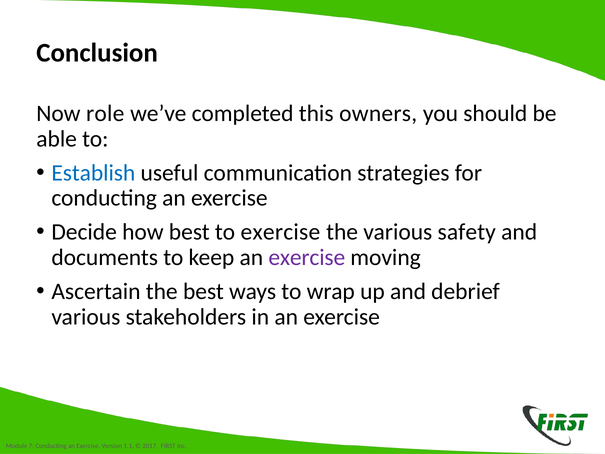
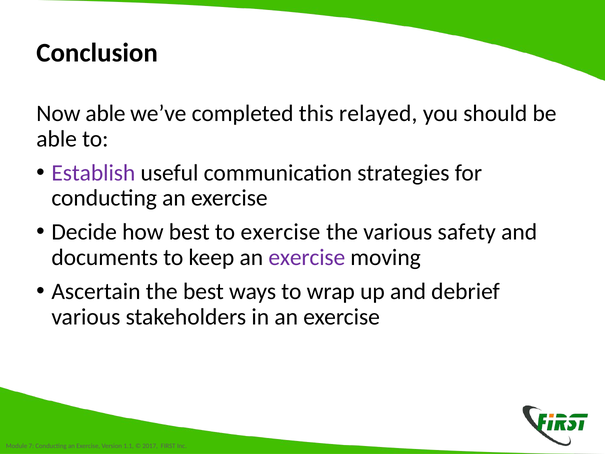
Now role: role -> able (105, 113)
owners: owners -> relayed (378, 113)
Establish colour: blue -> purple (93, 173)
